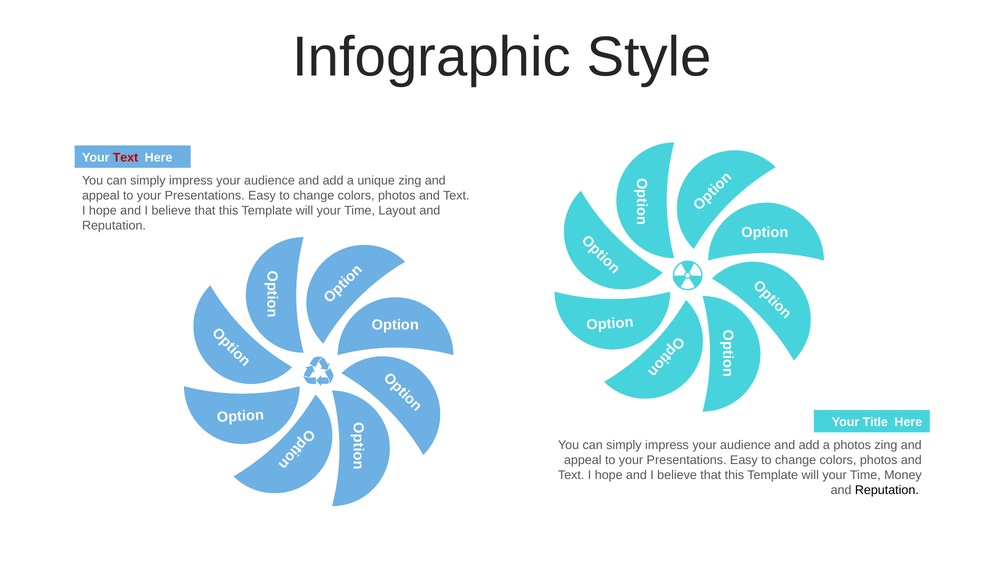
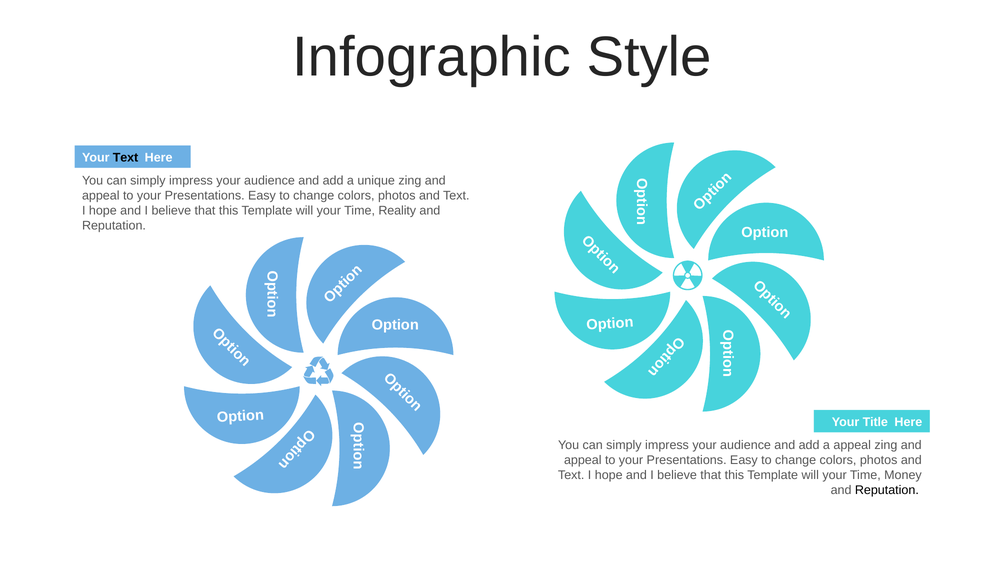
Text colour: red -> black (126, 158)
Layout: Layout -> Reality (397, 211)
a photos: photos -> appeal (852, 446)
